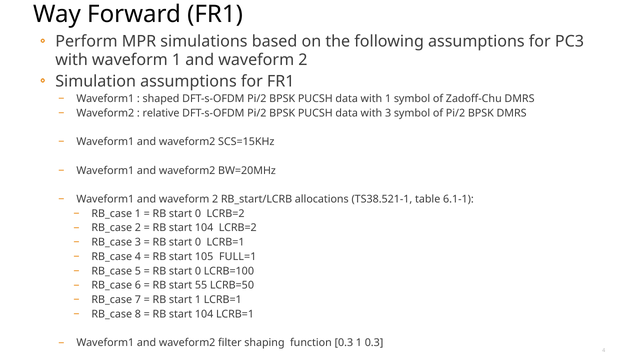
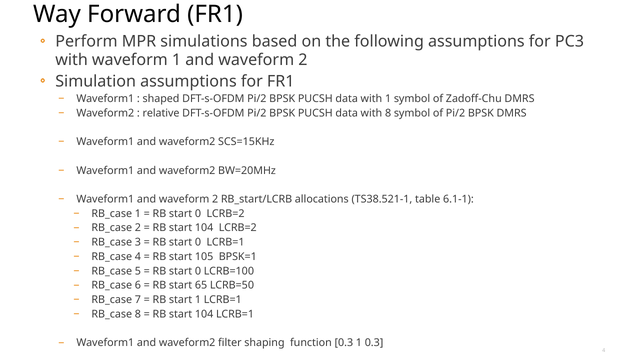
with 3: 3 -> 8 (388, 113)
FULL=1: FULL=1 -> BPSK=1 (238, 257)
55: 55 -> 65 (201, 285)
